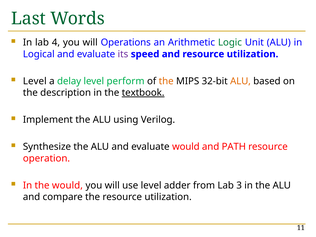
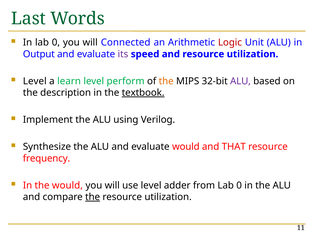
In lab 4: 4 -> 0 (56, 43)
Operations: Operations -> Connected (126, 43)
Logic colour: green -> red (230, 43)
Logical: Logical -> Output (39, 54)
delay: delay -> learn (69, 81)
ALU colour: orange -> purple (241, 81)
PATH: PATH -> THAT (234, 147)
operation: operation -> frequency (47, 158)
from Lab 3: 3 -> 0 (239, 185)
the underline: none -> present (93, 197)
